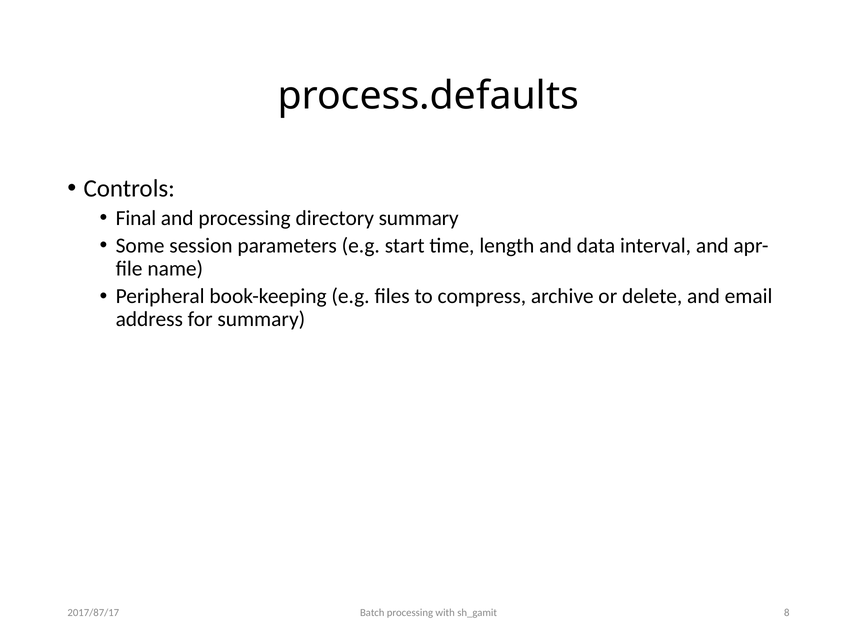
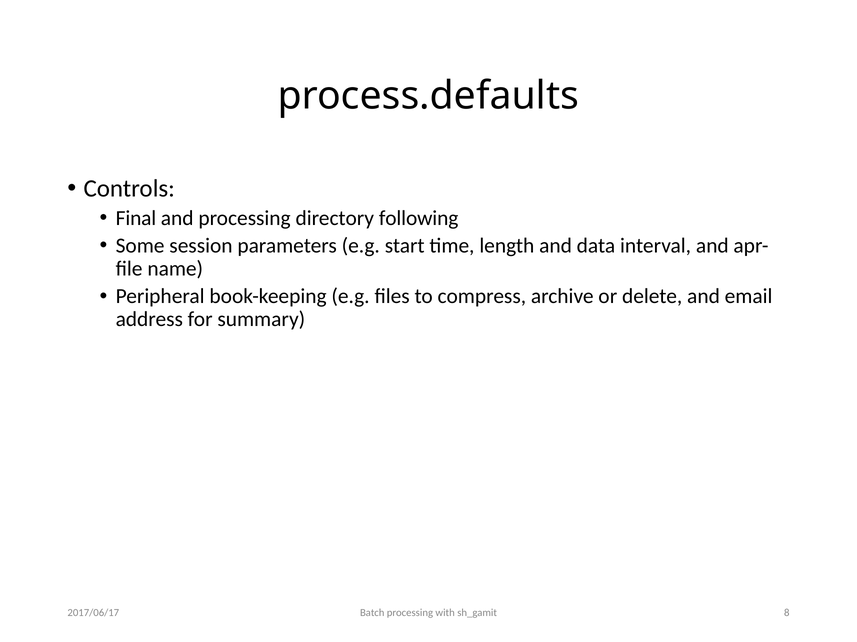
directory summary: summary -> following (419, 218)
2017/87/17: 2017/87/17 -> 2017/06/17 (93, 614)
